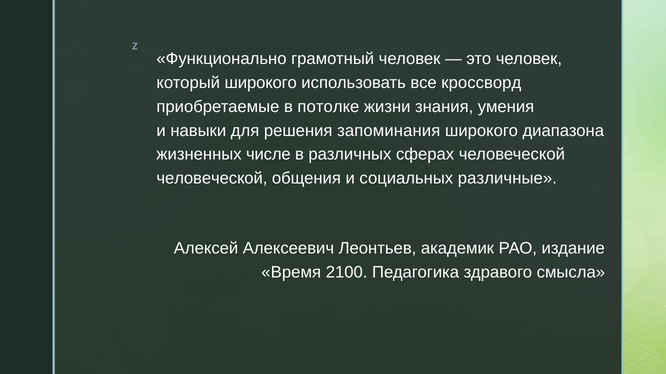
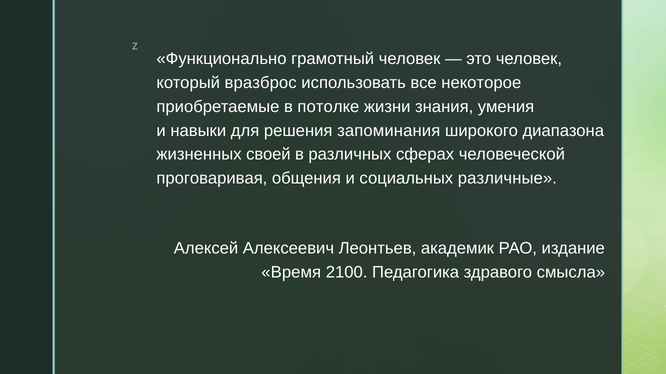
который широкого: широкого -> вразброс (261, 83)
кроссворд: кроссворд -> некоторое (481, 83)
числе: числе -> своей (268, 155)
человеческой: человеческой -> проговаривая (212, 179)
